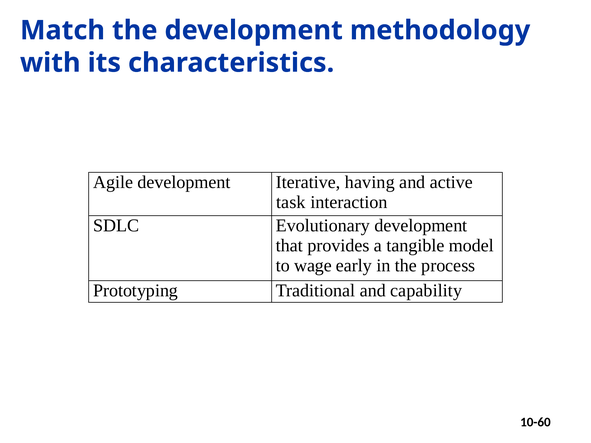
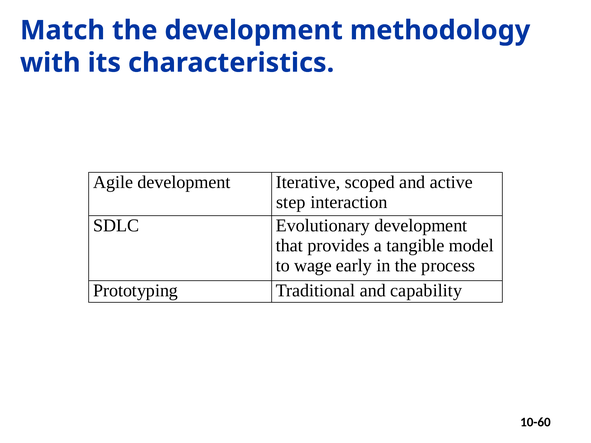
having: having -> scoped (370, 182)
task: task -> step (291, 202)
